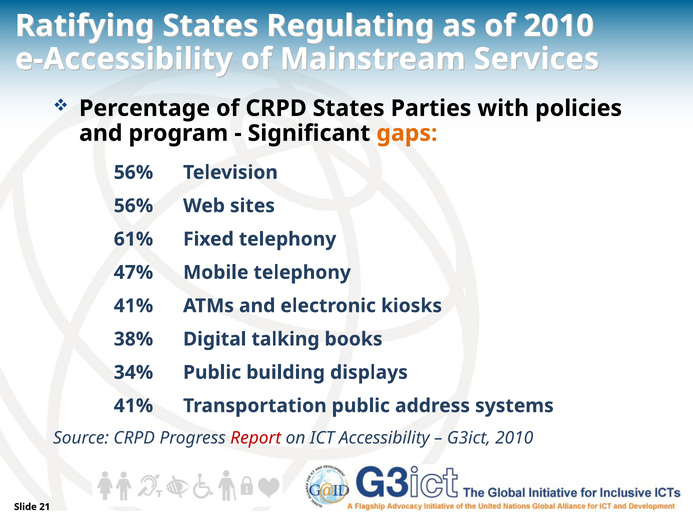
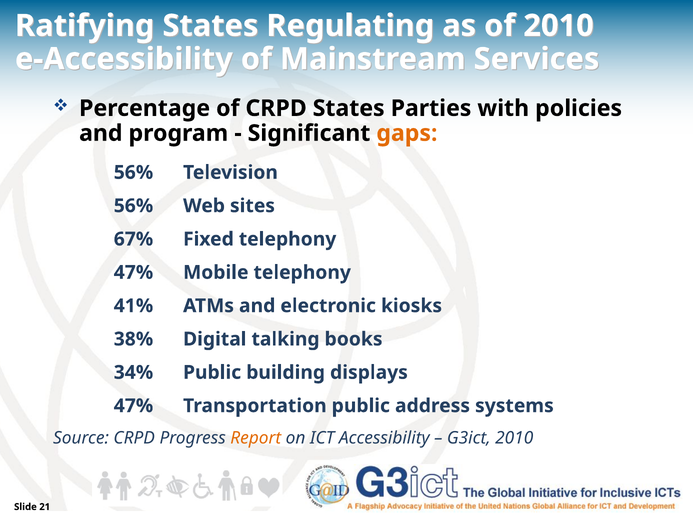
61%: 61% -> 67% (133, 239)
41%: 41% -> 47% (133, 406)
Report colour: red -> orange (256, 438)
